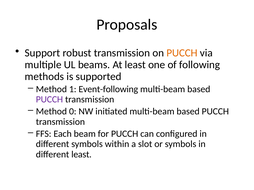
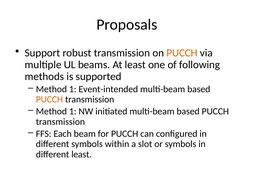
Event-following: Event-following -> Event-intended (108, 89)
PUCCH colour: purple -> orange (49, 100)
0: 0 -> 1 (73, 112)
